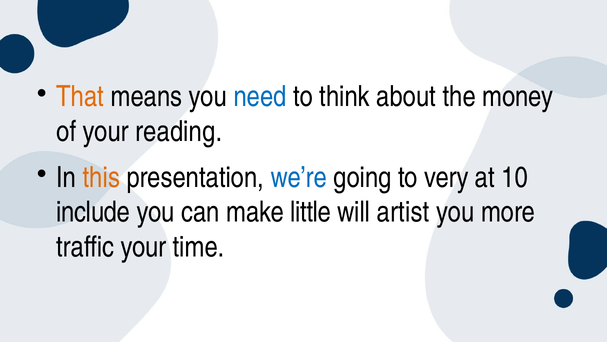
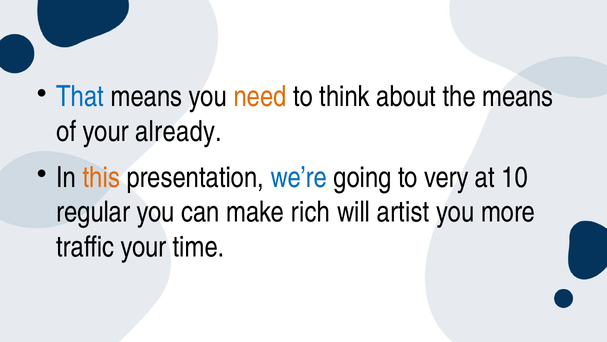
That colour: orange -> blue (80, 97)
need colour: blue -> orange (260, 97)
the money: money -> means (518, 97)
reading: reading -> already (179, 131)
include: include -> regular (93, 212)
little: little -> rich (310, 212)
